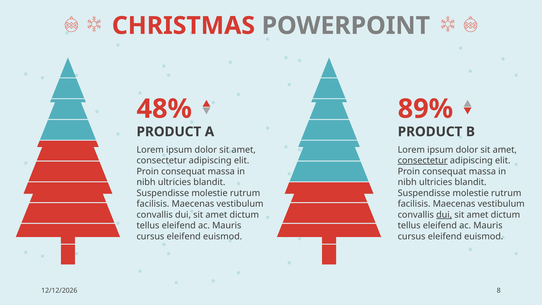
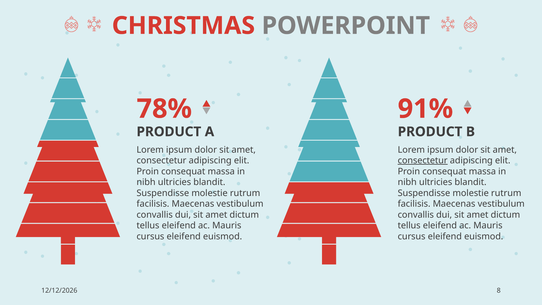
48%: 48% -> 78% (164, 109)
89%: 89% -> 91% (425, 109)
dui underline: present -> none (444, 215)
